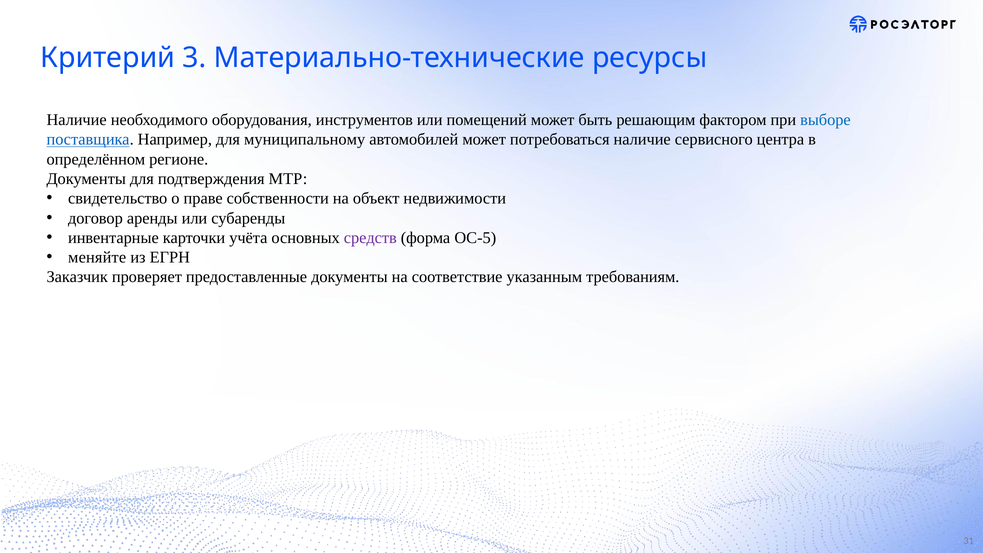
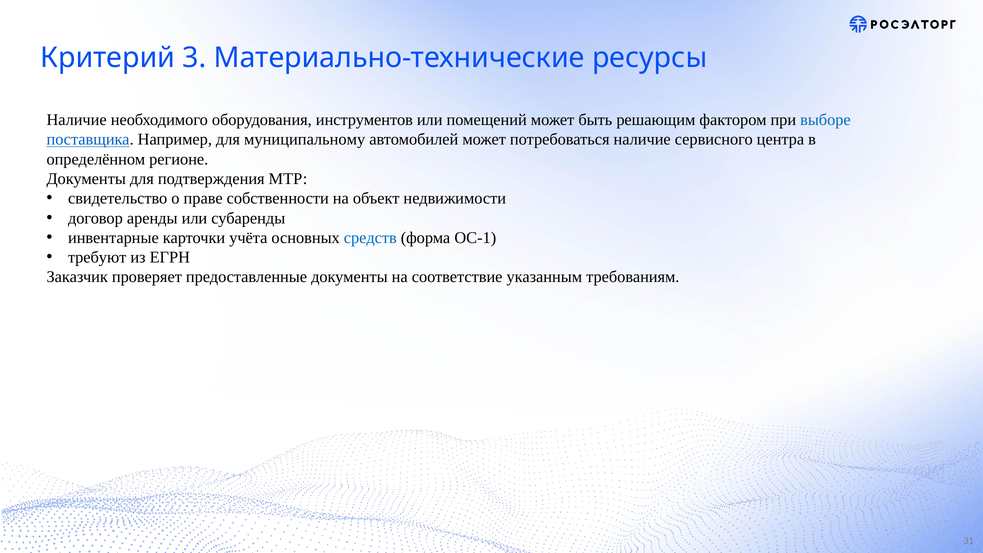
средств colour: purple -> blue (370, 238)
ОС-5: ОС-5 -> ОС-1 (475, 238)
меняйте: меняйте -> требуют (97, 257)
